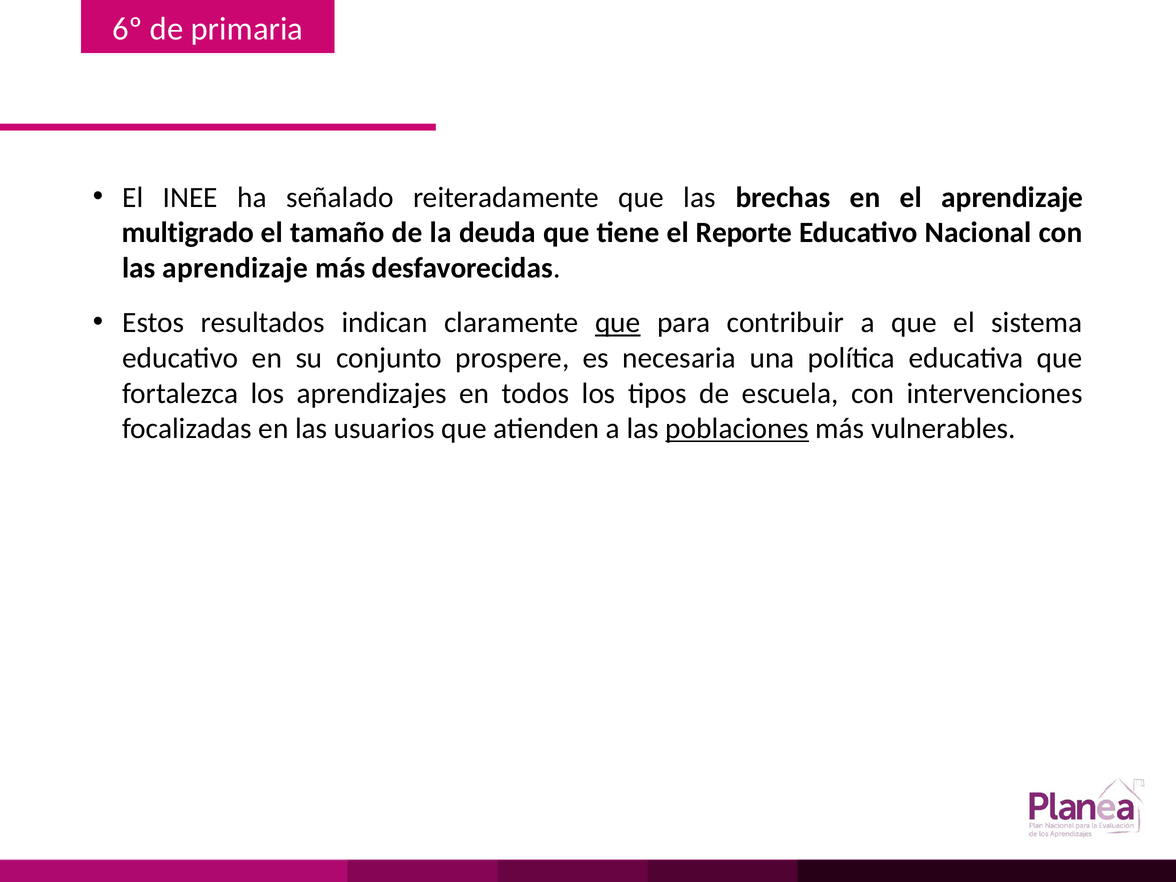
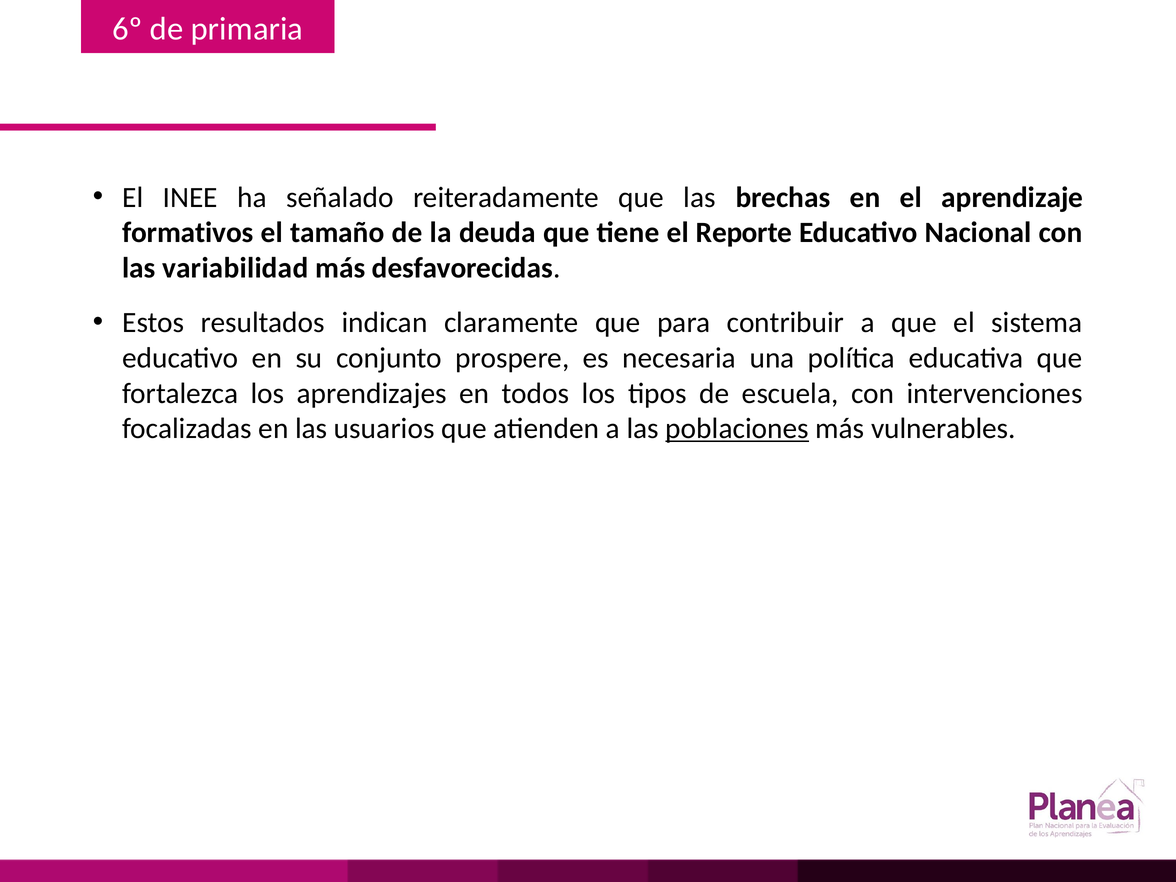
multigrado: multigrado -> formativos (188, 233)
las aprendizaje: aprendizaje -> variabilidad (235, 268)
que underline: present -> none (618, 323)
